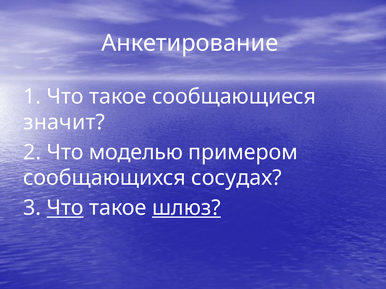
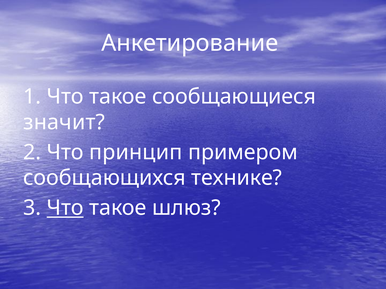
моделью: моделью -> принцип (136, 152)
сосудах: сосудах -> технике (237, 178)
шлюз underline: present -> none (186, 208)
